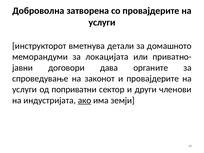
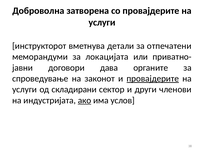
домашното: домашното -> отпечатени (169, 46)
провајдерите underline: none -> present (153, 79)
поприватни: поприватни -> складирани (74, 89)
земји: земји -> услов (123, 100)
